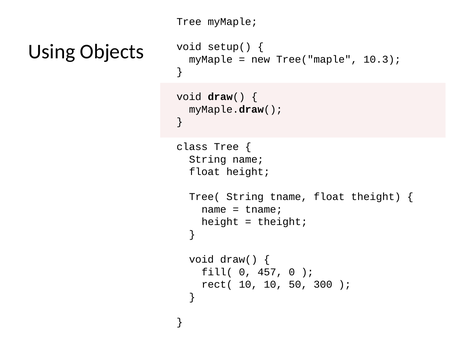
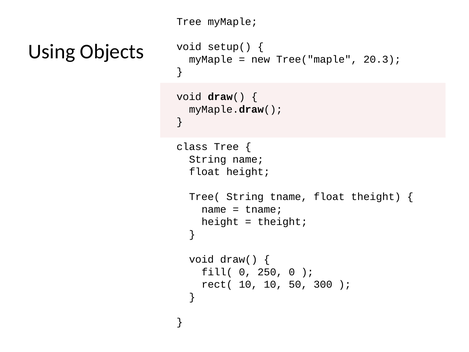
10.3: 10.3 -> 20.3 (382, 59)
457: 457 -> 250 (270, 272)
